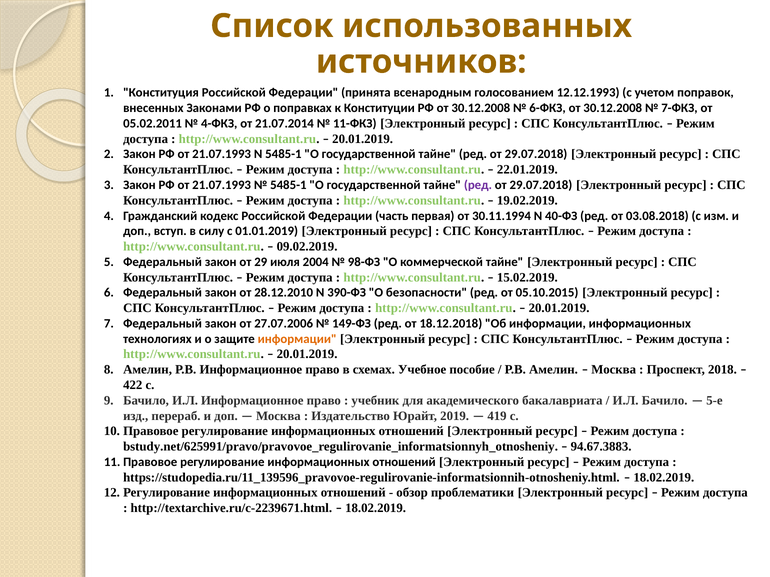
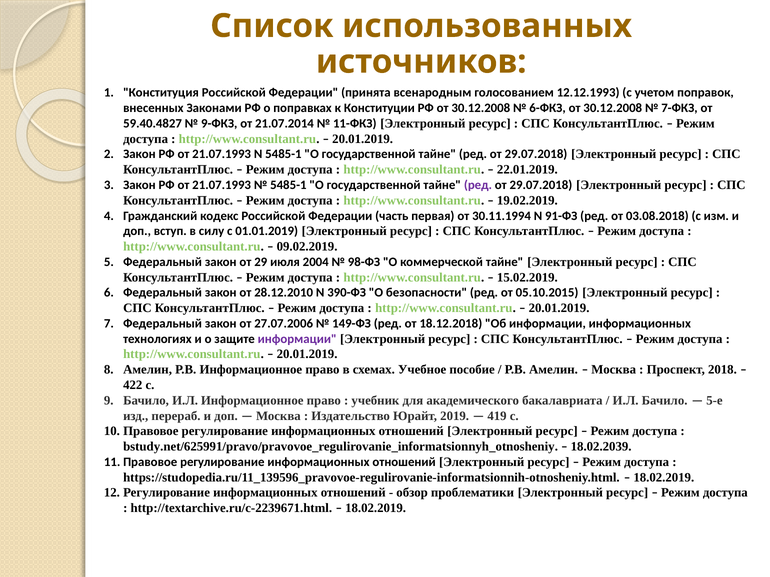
05.02.2011: 05.02.2011 -> 59.40.4827 (153, 124)
4-ФКЗ: 4-ФКЗ -> 9-ФКЗ (219, 124)
40-ФЗ: 40-ФЗ -> 91-ФЗ (561, 216)
информации colour: orange -> purple (297, 339)
94.67.3883: 94.67.3883 -> 18.02.2039 (601, 447)
